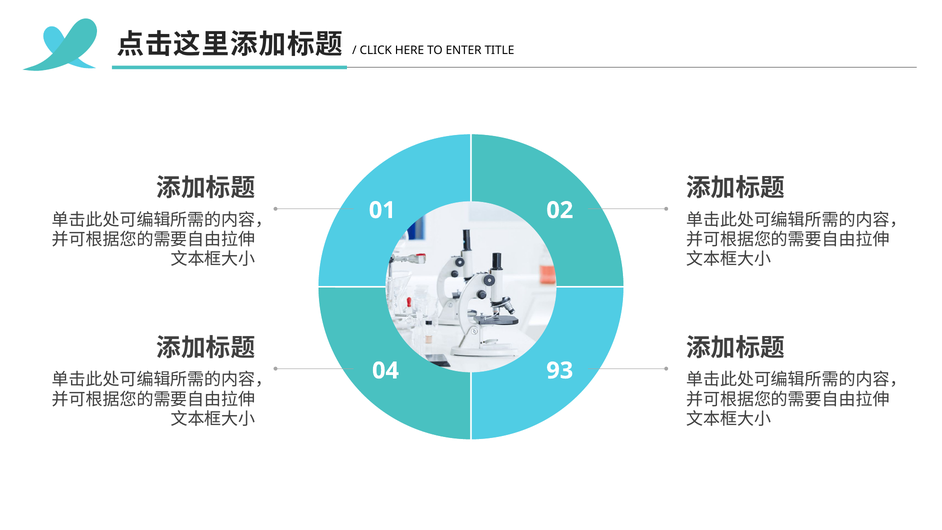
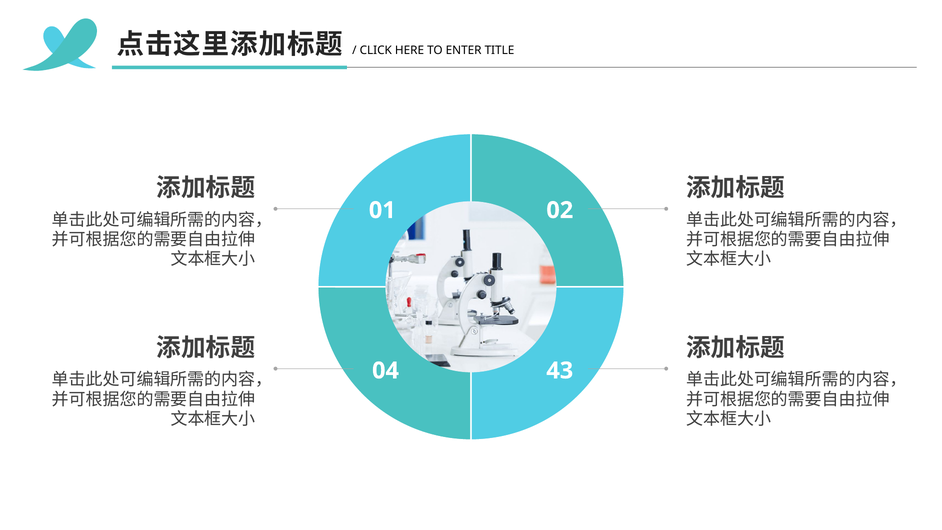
93: 93 -> 43 (560, 371)
